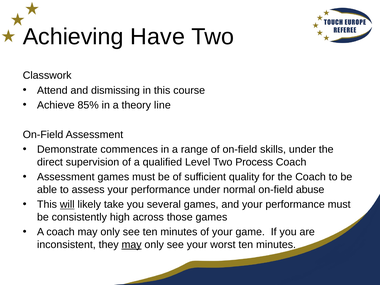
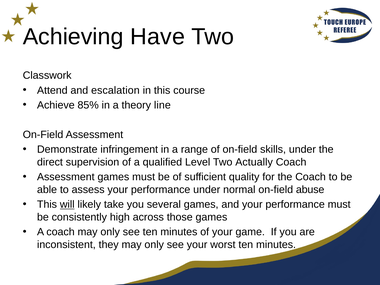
dismissing: dismissing -> escalation (115, 90)
commences: commences -> infringement (129, 149)
Process: Process -> Actually (254, 162)
may underline: present -> none (132, 245)
